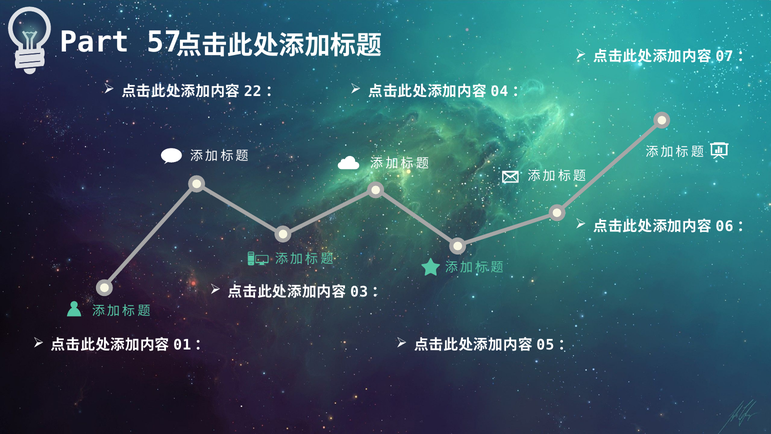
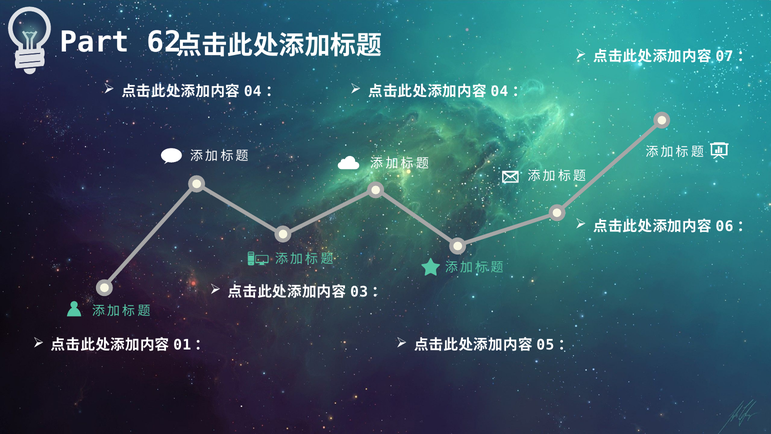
57: 57 -> 62 (164, 42)
22: 22 -> 04 (253, 92)
